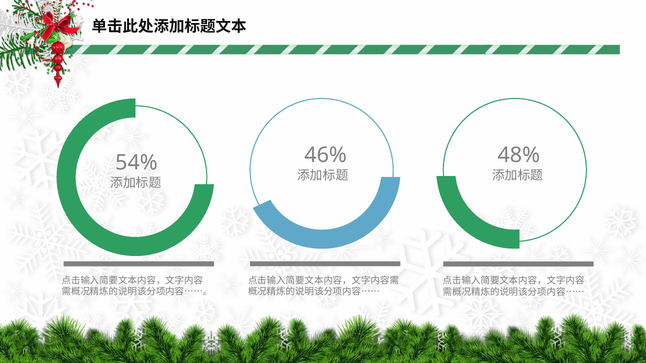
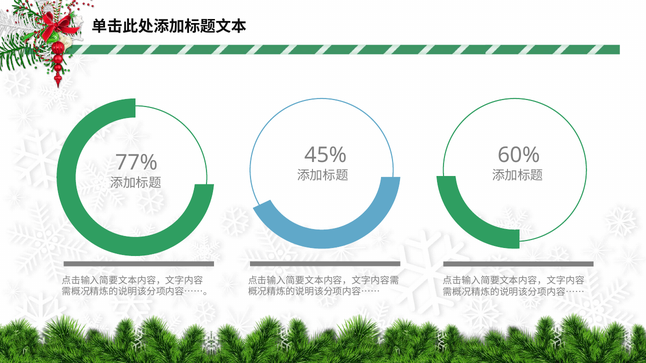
46%: 46% -> 45% (326, 155)
48%: 48% -> 60% (519, 155)
54%: 54% -> 77% (137, 163)
